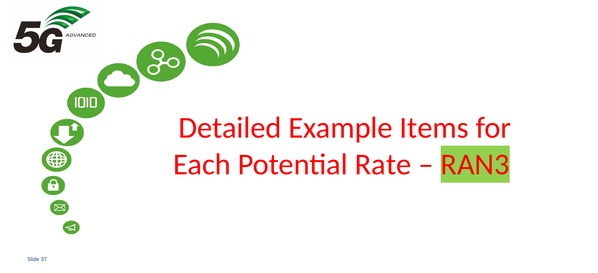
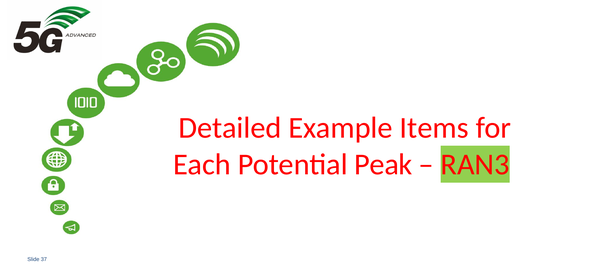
Rate: Rate -> Peak (383, 165)
